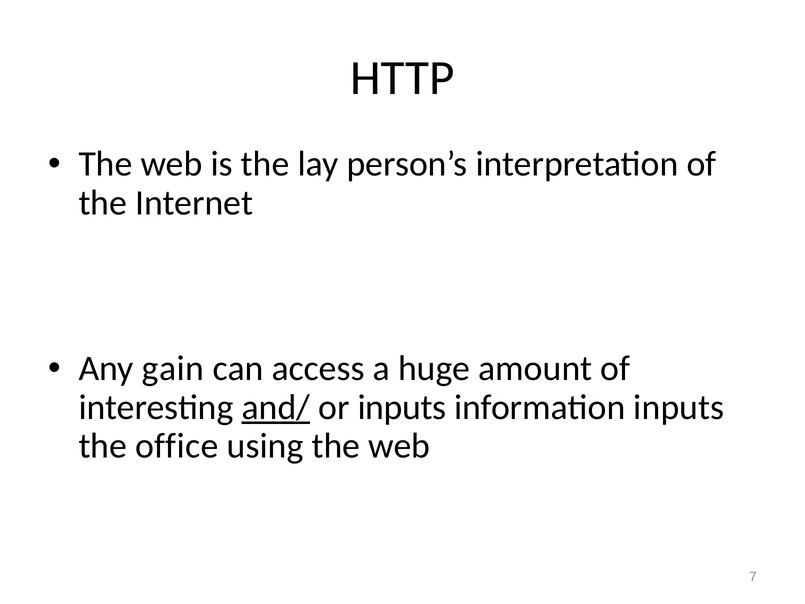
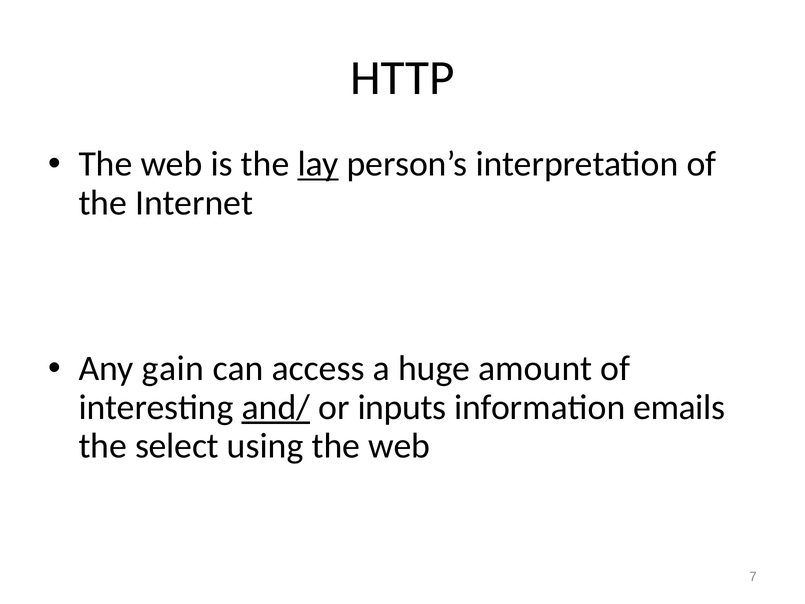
lay underline: none -> present (318, 164)
information inputs: inputs -> emails (679, 407)
office: office -> select (177, 446)
